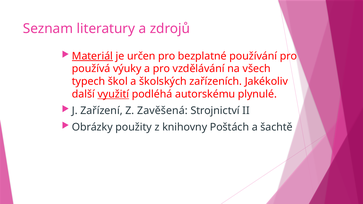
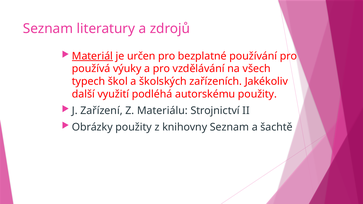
využití underline: present -> none (113, 94)
autorskému plynulé: plynulé -> použity (257, 94)
Zavěšená: Zavěšená -> Materiálu (162, 111)
knihovny Poštách: Poštách -> Seznam (229, 127)
